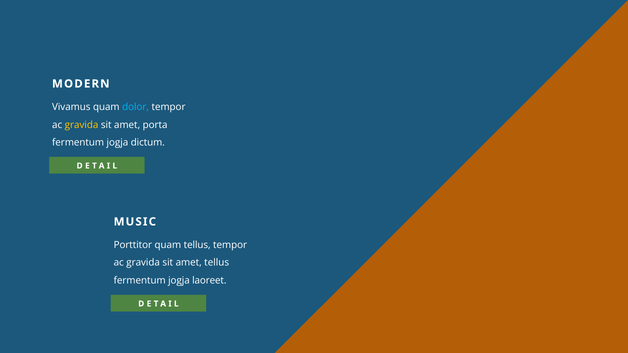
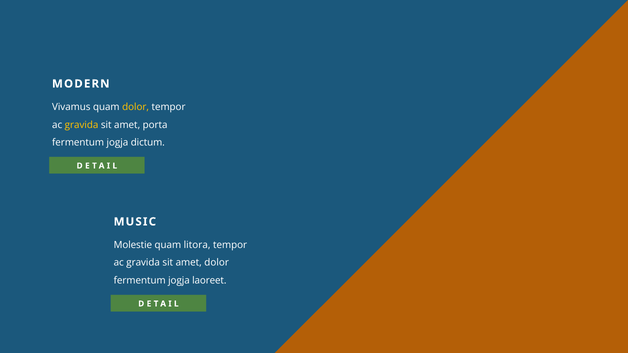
dolor colour: light blue -> yellow (136, 107)
Porttitor: Porttitor -> Molestie (133, 245)
quam tellus: tellus -> litora (197, 245)
amet tellus: tellus -> dolor (217, 263)
